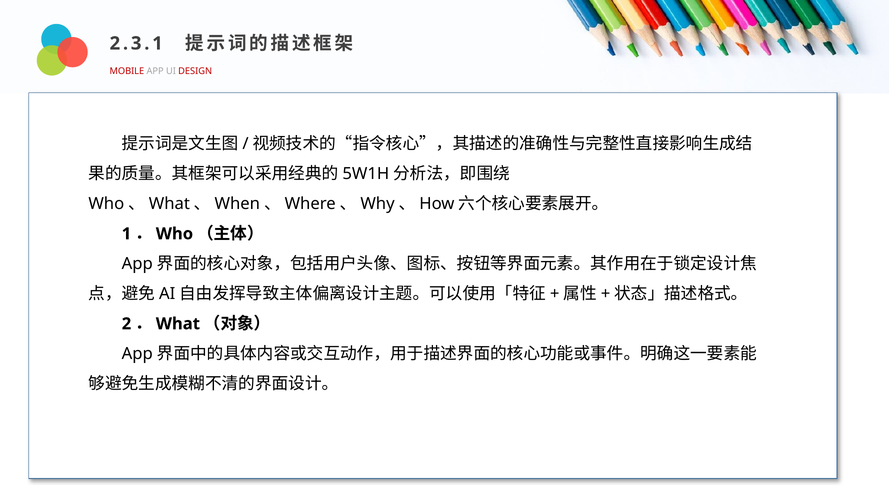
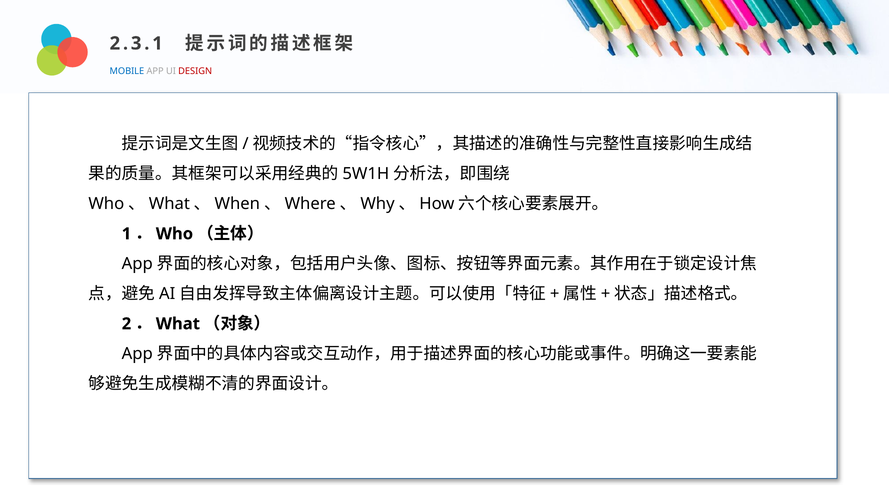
MOBILE colour: red -> blue (127, 71)
